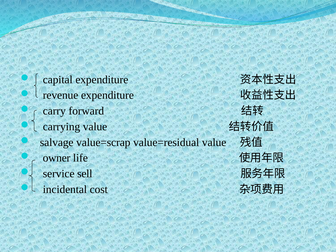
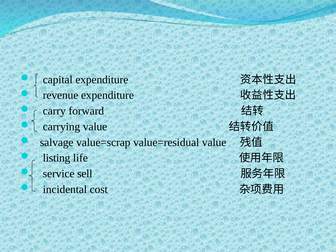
owner: owner -> listing (57, 158)
